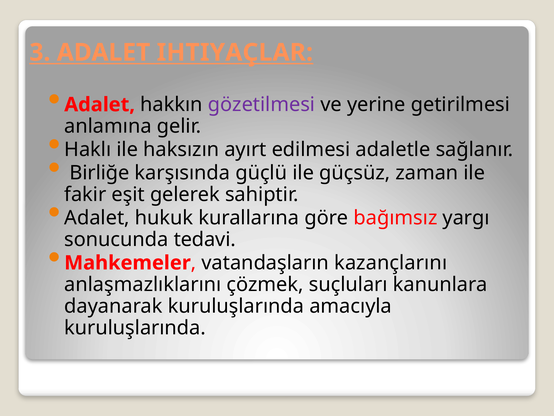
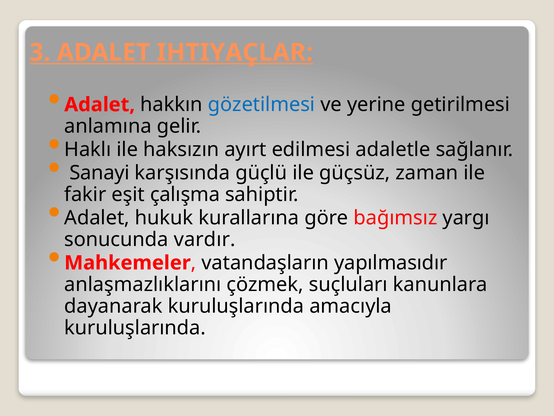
gözetilmesi colour: purple -> blue (262, 105)
Birliğe: Birliğe -> Sanayi (100, 173)
gelerek: gelerek -> çalışma (185, 194)
tedavi: tedavi -> vardır (205, 239)
kazançlarını: kazançlarını -> yapılmasıdır (391, 263)
